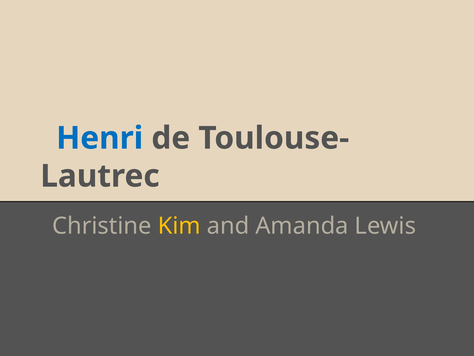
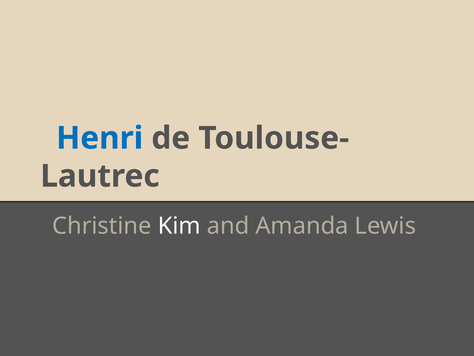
Kim colour: yellow -> white (179, 226)
